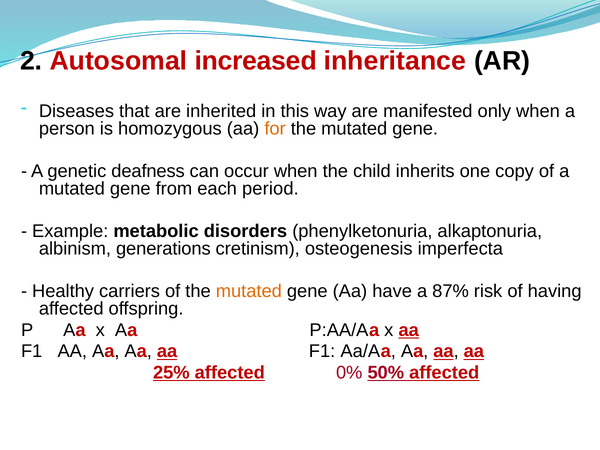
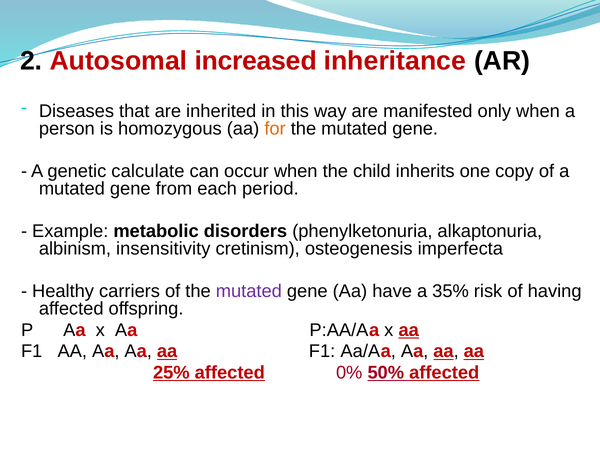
deafness: deafness -> calculate (148, 171)
generations: generations -> insensitivity (163, 249)
mutated colour: orange -> purple (249, 291)
87%: 87% -> 35% (451, 291)
